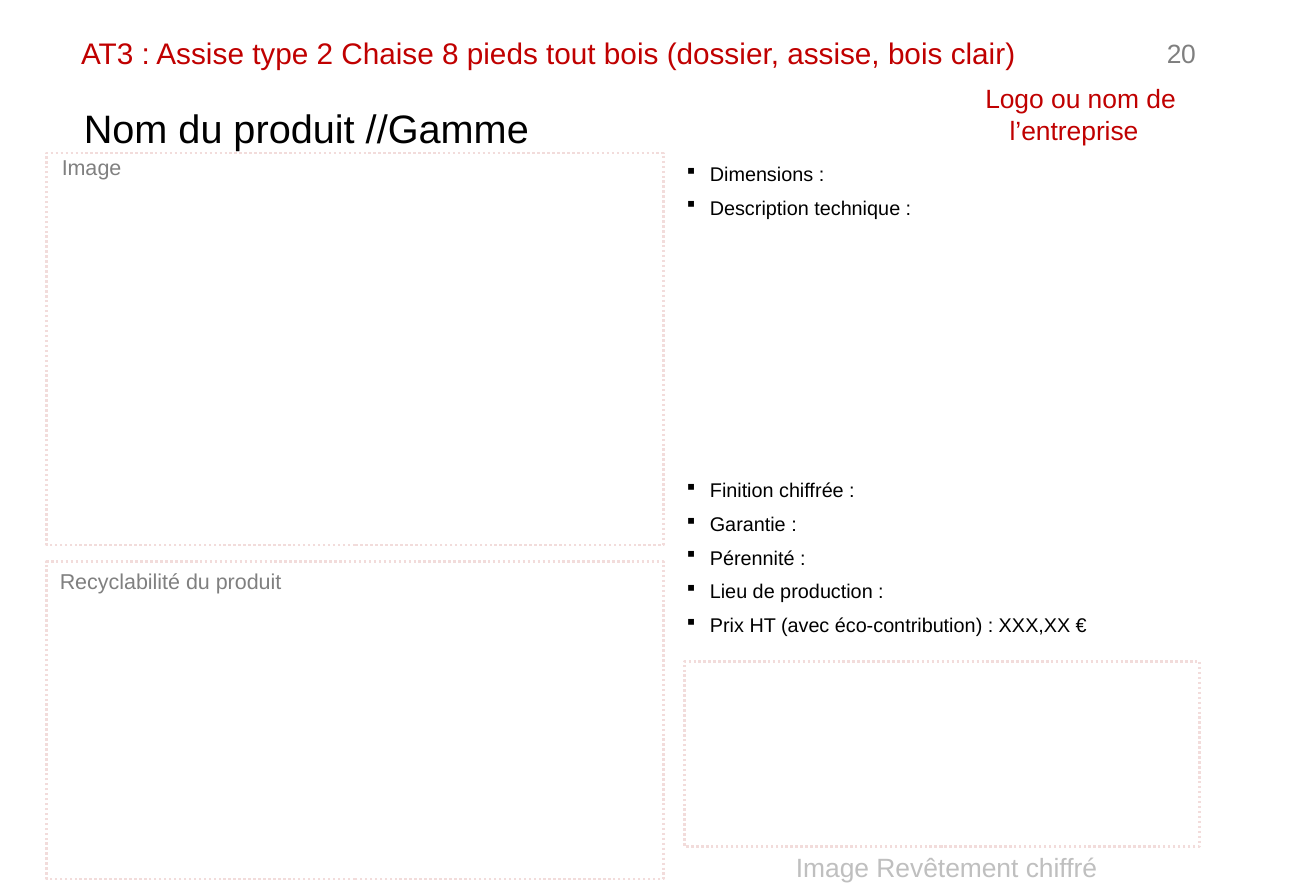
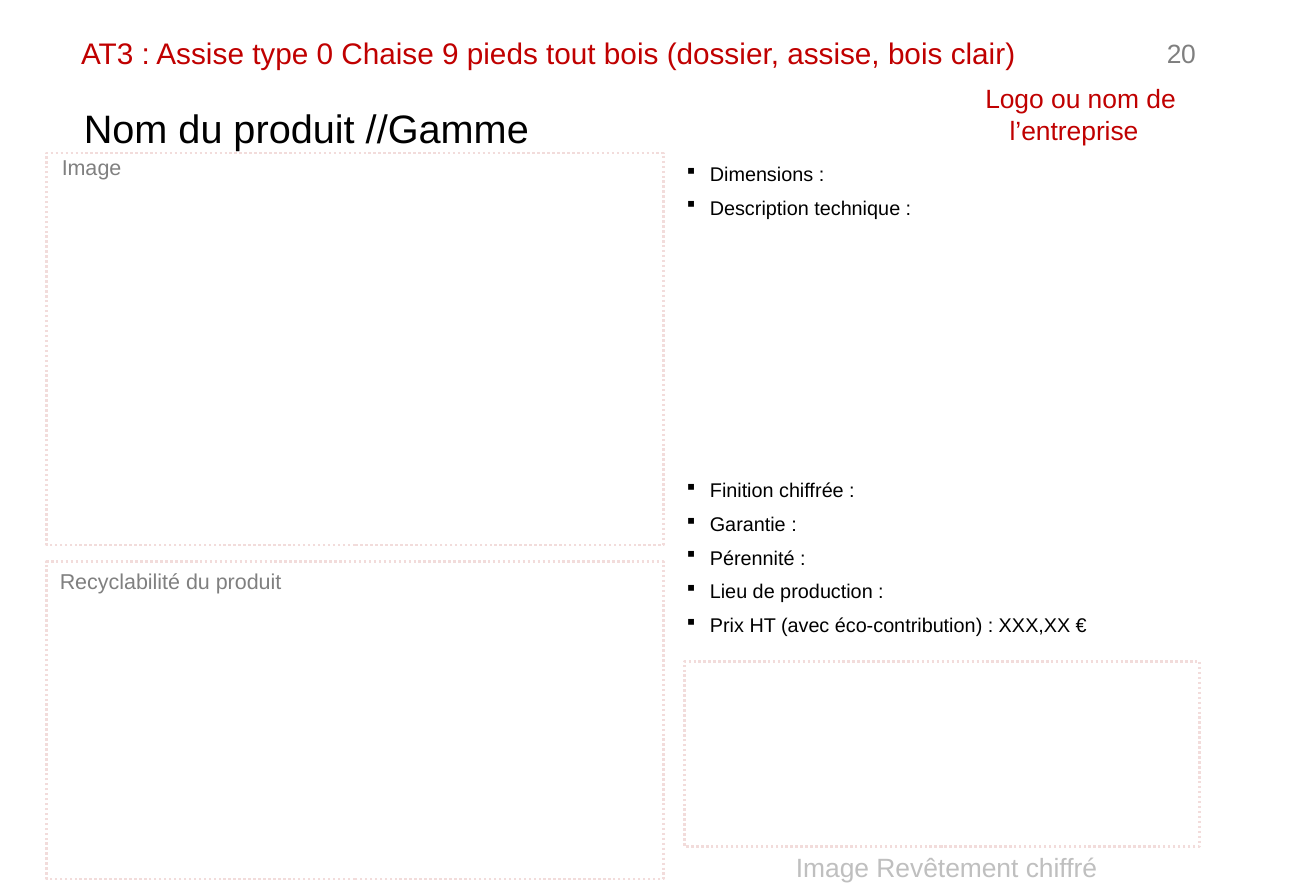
2: 2 -> 0 (325, 55)
8: 8 -> 9 (450, 55)
